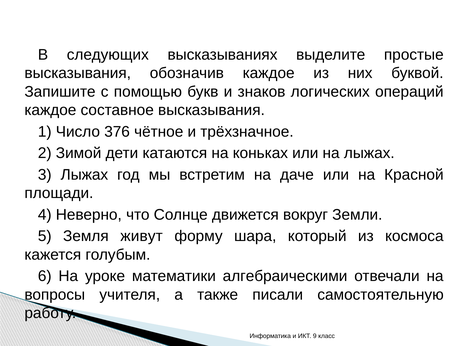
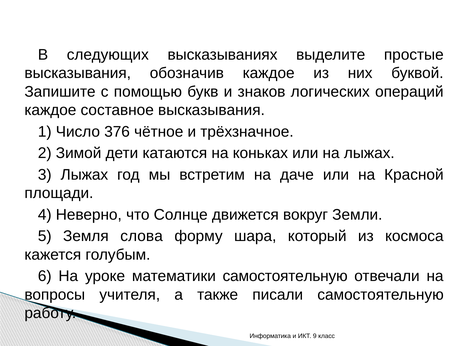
живут: живут -> слова (142, 236)
математики алгебраическими: алгебраическими -> самостоятельную (285, 276)
